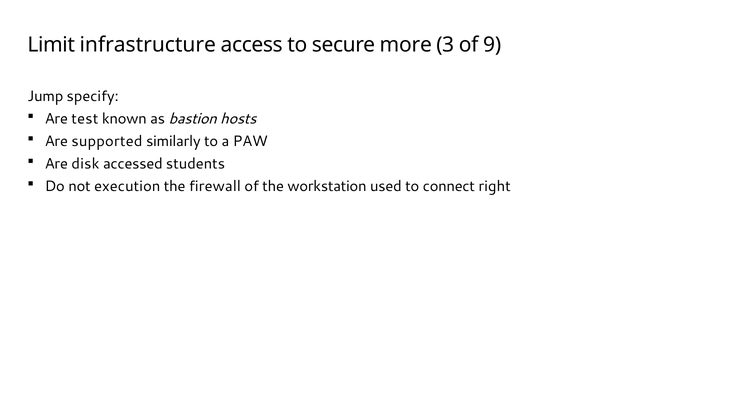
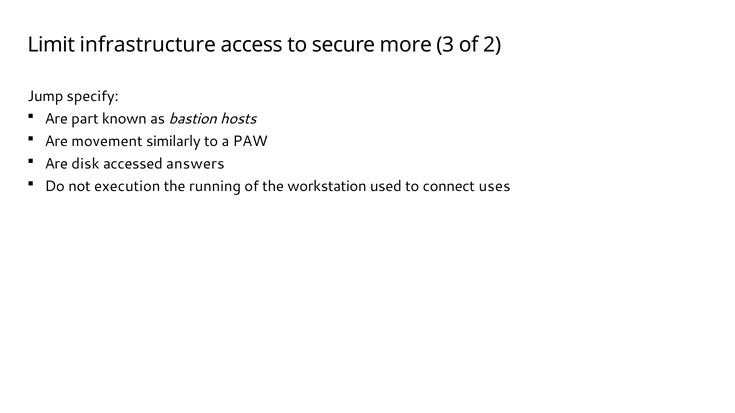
9: 9 -> 2 (492, 45)
test: test -> part (85, 119)
supported: supported -> movement (107, 142)
students: students -> answers (195, 164)
firewall: firewall -> running (215, 187)
right: right -> uses (495, 187)
